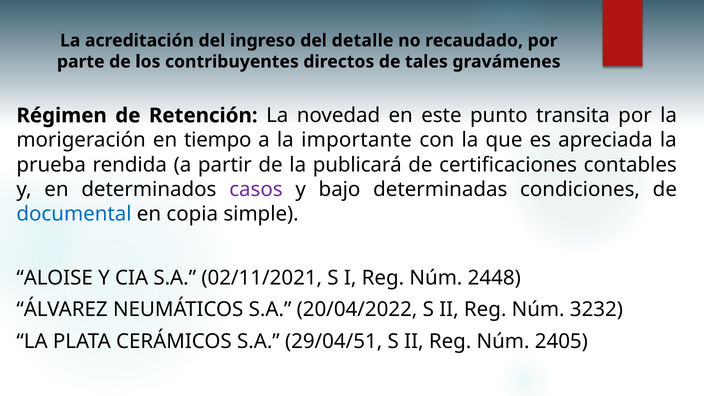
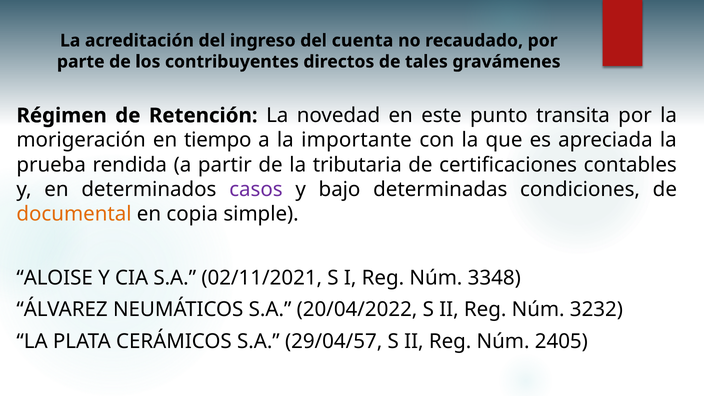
detalle: detalle -> cuenta (363, 41)
publicará: publicará -> tributaria (357, 165)
documental colour: blue -> orange (74, 214)
2448: 2448 -> 3348 (494, 278)
29/04/51: 29/04/51 -> 29/04/57 (334, 342)
